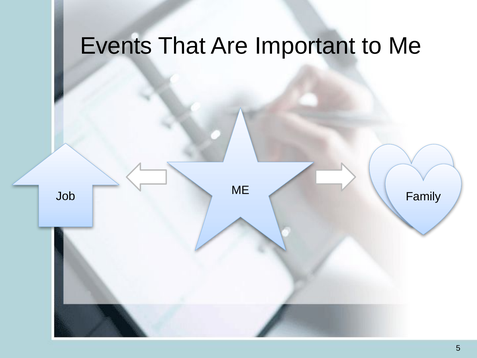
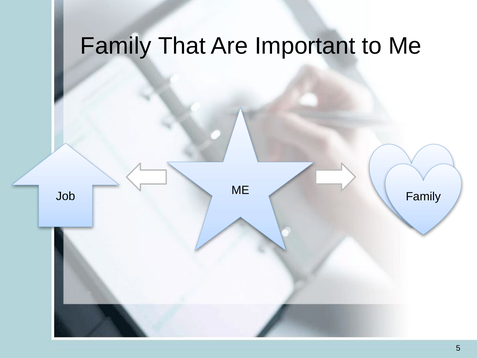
Events: Events -> Family (116, 46)
